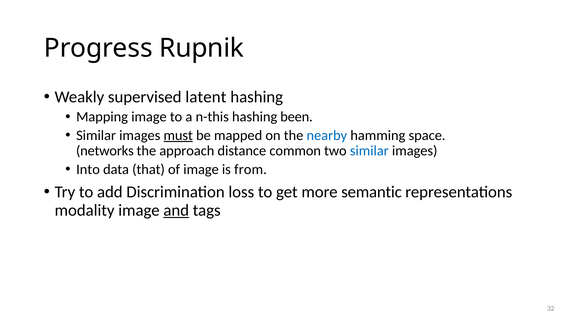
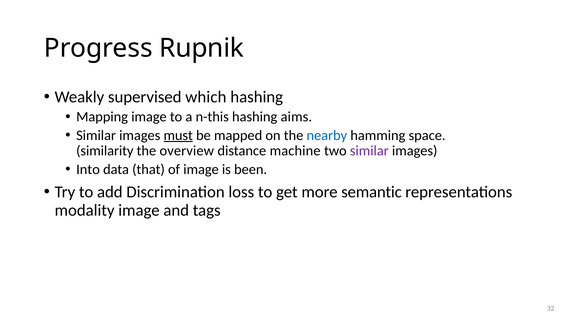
latent: latent -> which (206, 97)
been: been -> aims (296, 117)
networks: networks -> similarity (105, 151)
approach: approach -> overview (187, 151)
common: common -> machine (295, 151)
similar colour: blue -> purple (369, 151)
from: from -> been (251, 170)
and underline: present -> none (176, 210)
